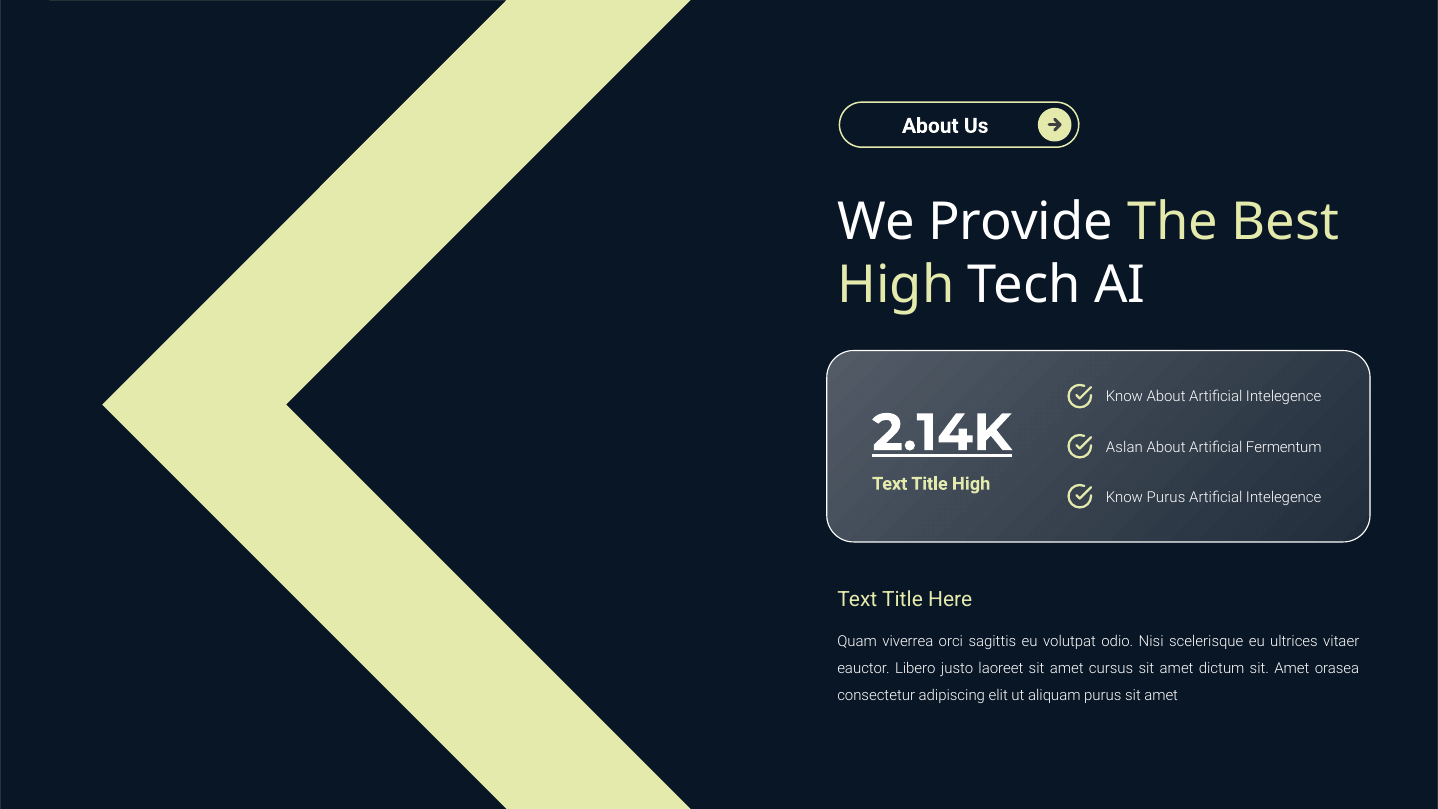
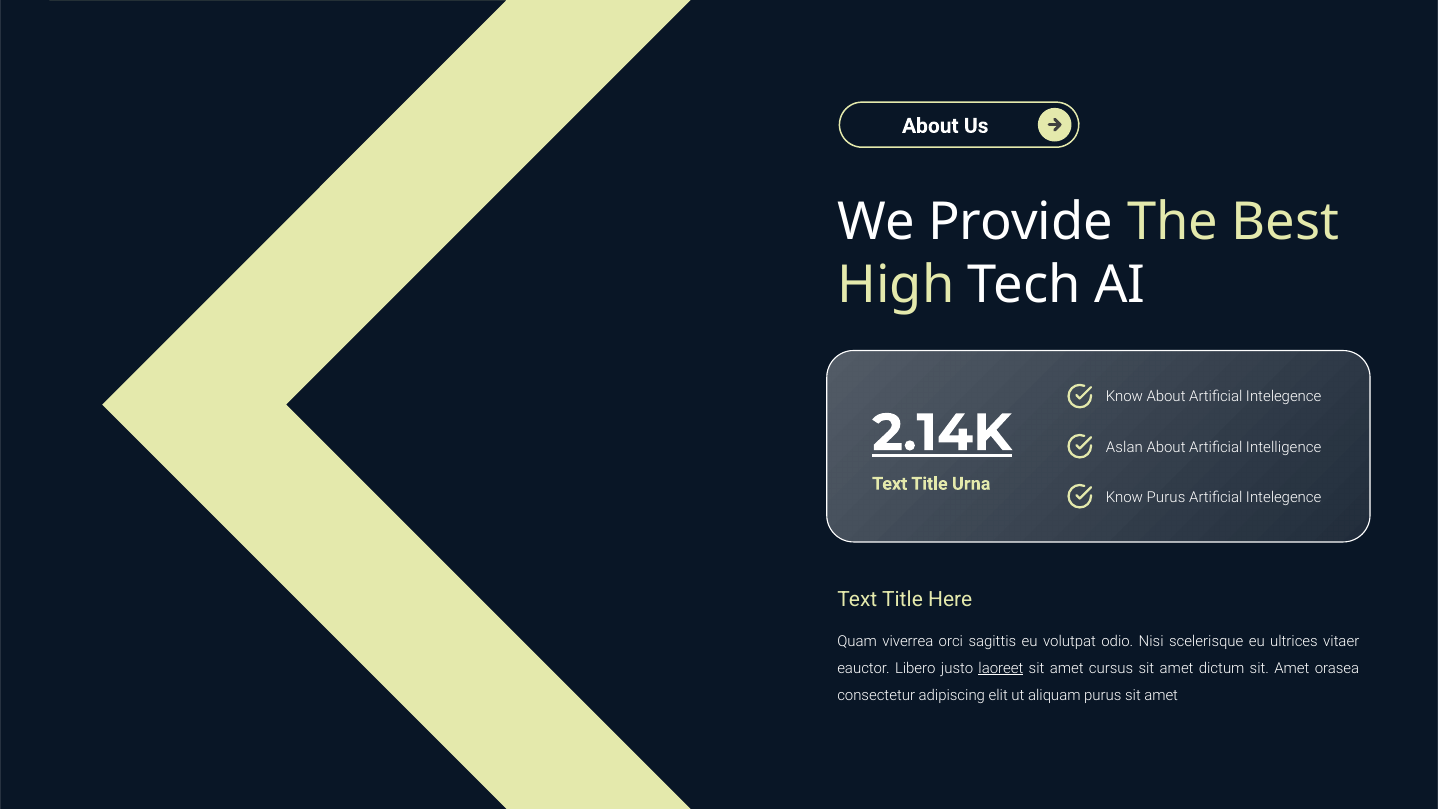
Fermentum: Fermentum -> Intelligence (1284, 447)
Title High: High -> Urna (971, 484)
laoreet underline: none -> present (1001, 668)
